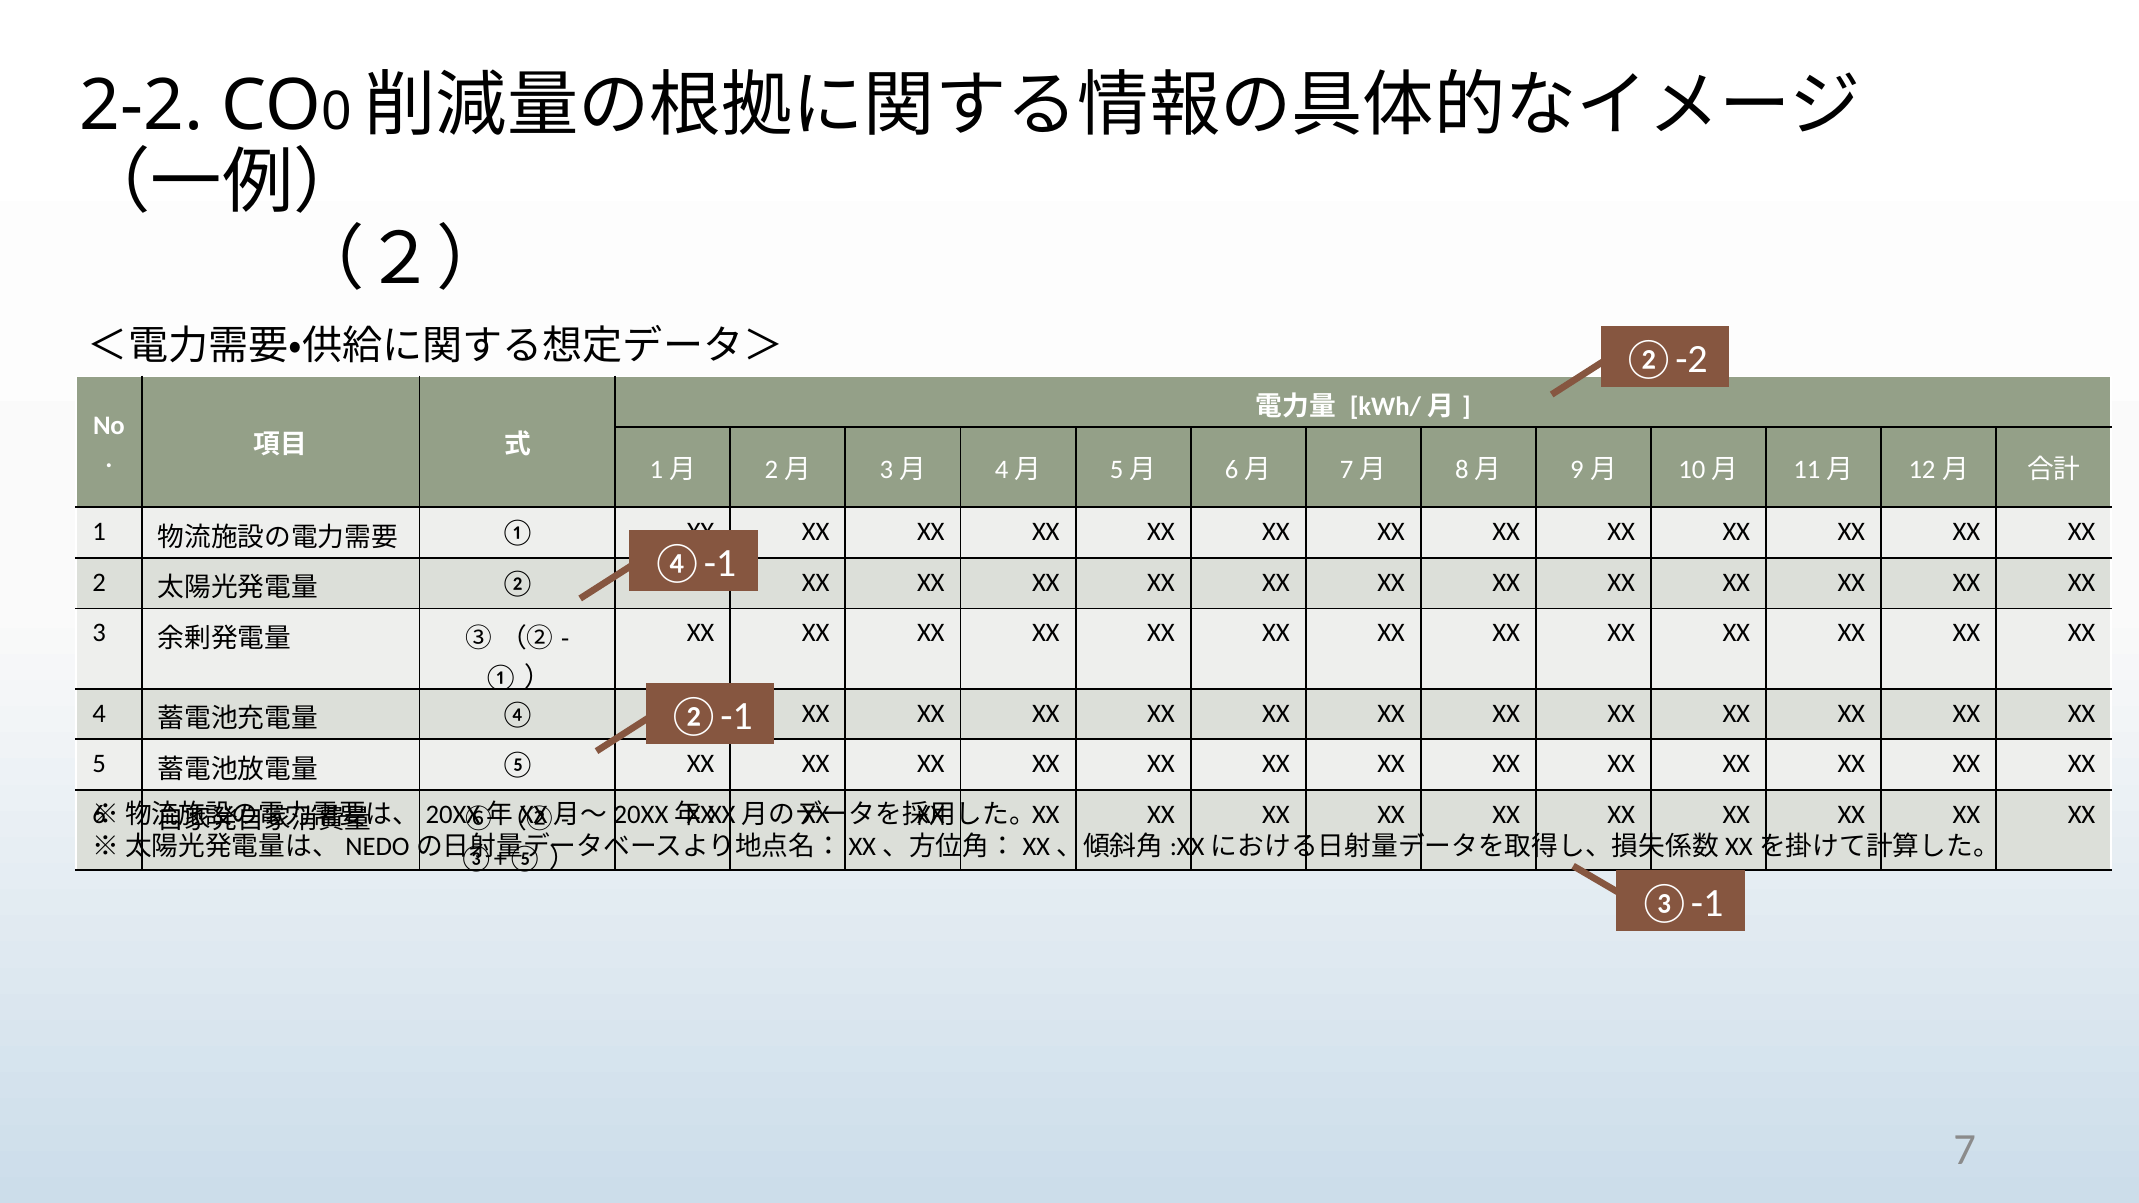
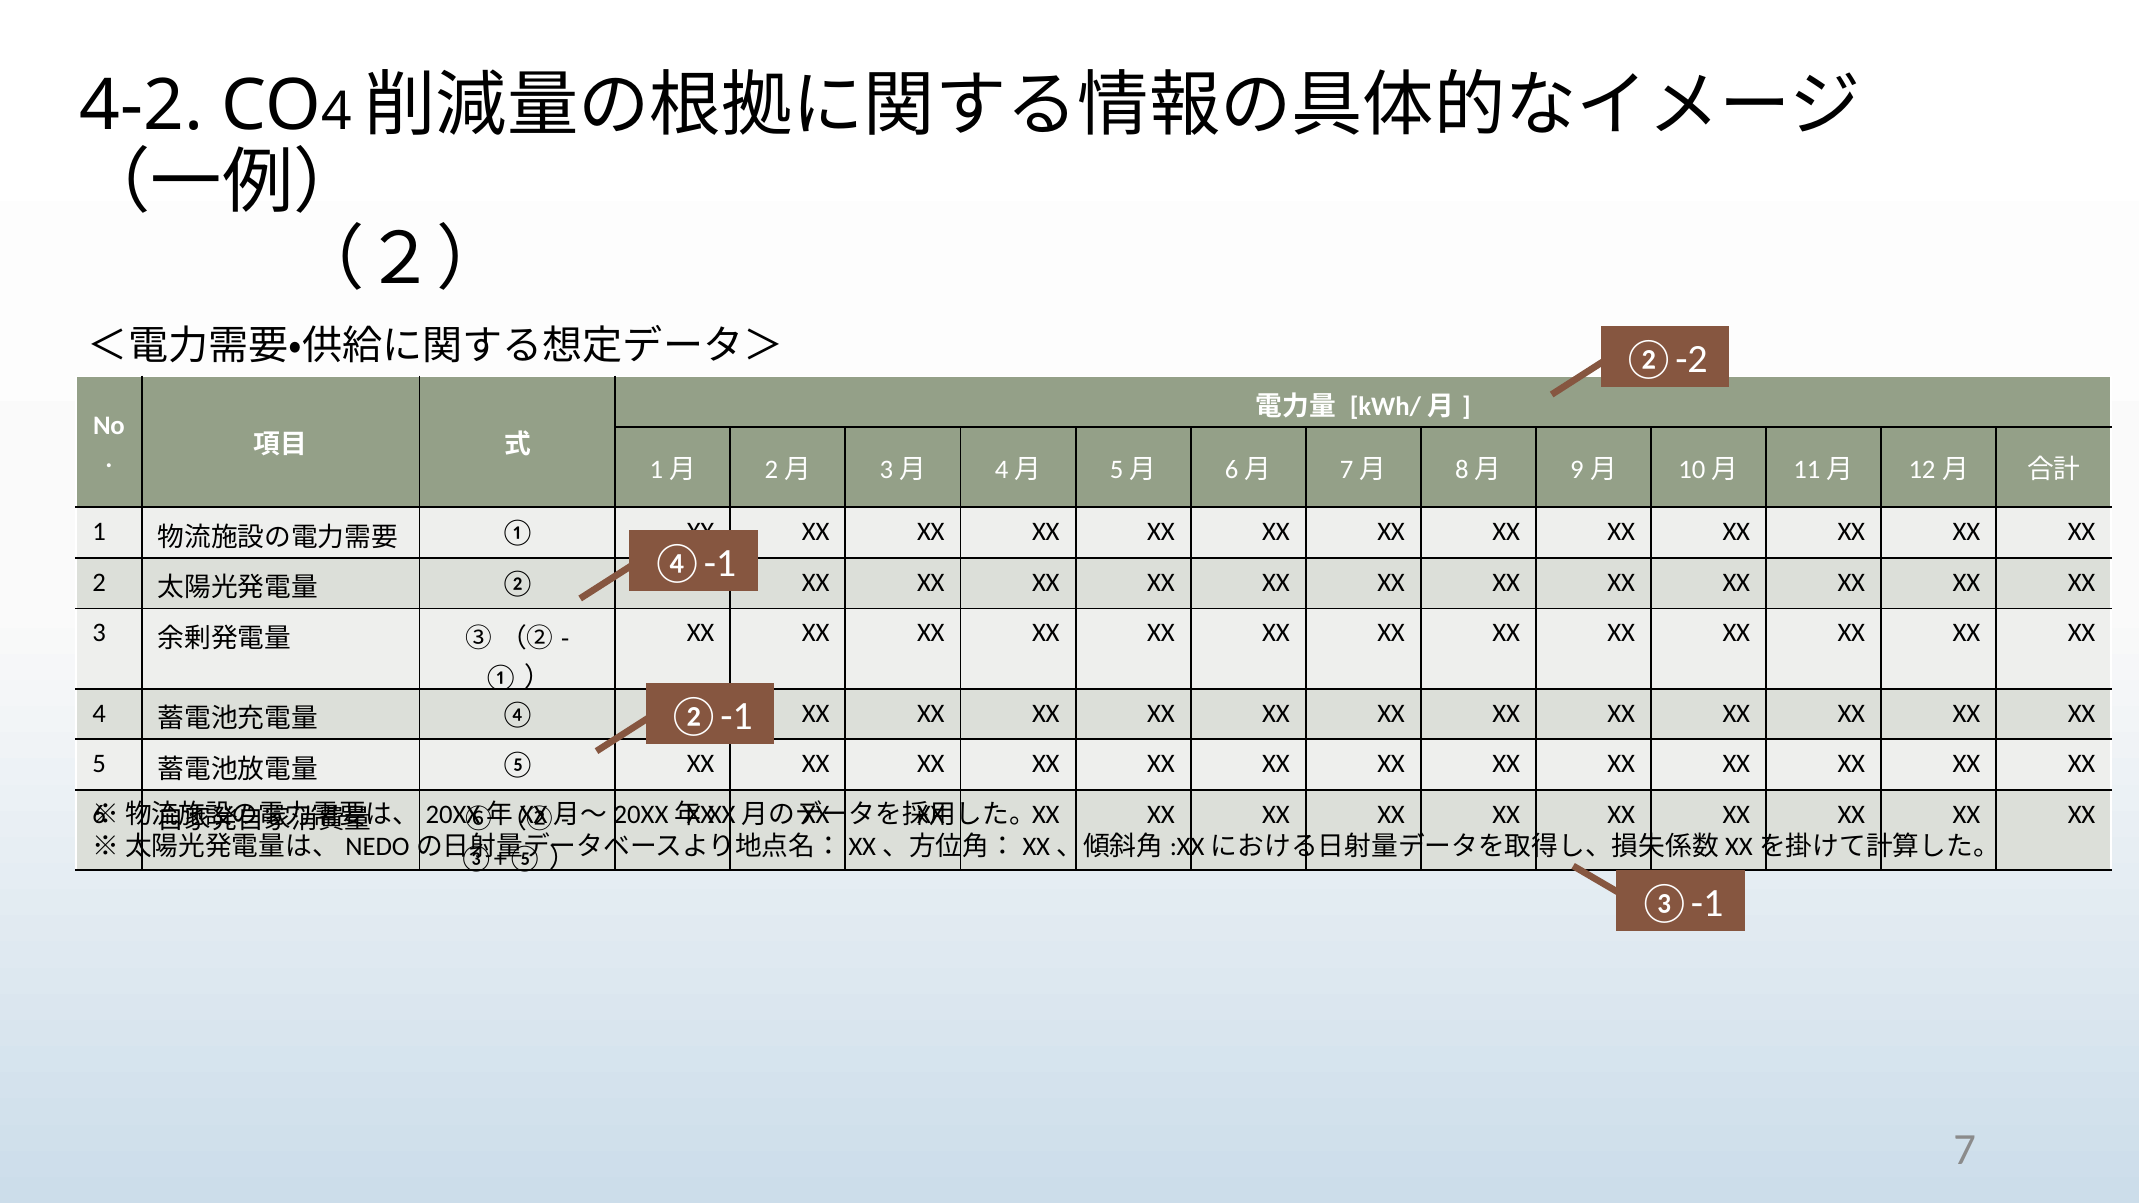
2-2: 2-2 -> 4-2 (141, 106)
0: 0 -> 4 (336, 112)
